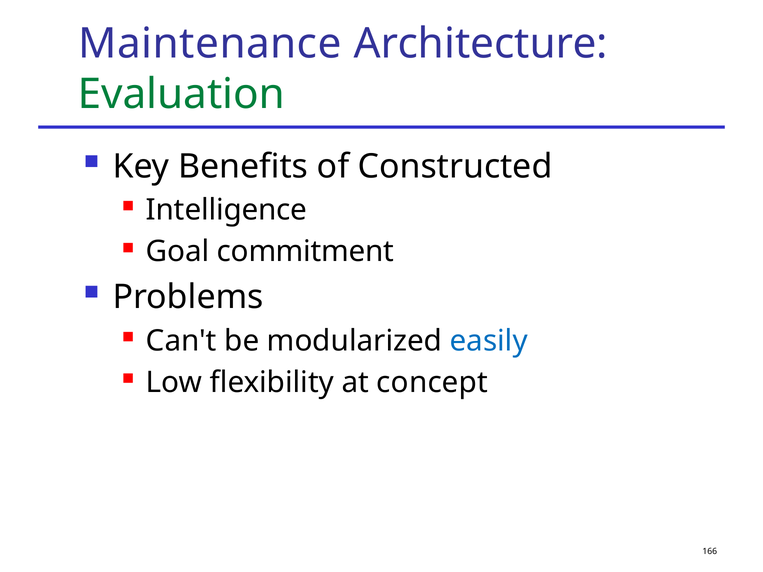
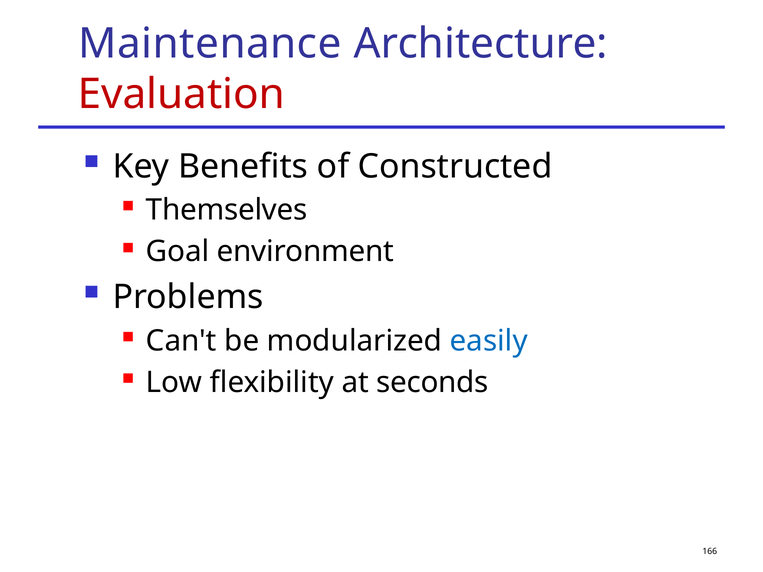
Evaluation colour: green -> red (181, 95)
Intelligence: Intelligence -> Themselves (227, 210)
commitment: commitment -> environment (305, 252)
concept: concept -> seconds (432, 382)
